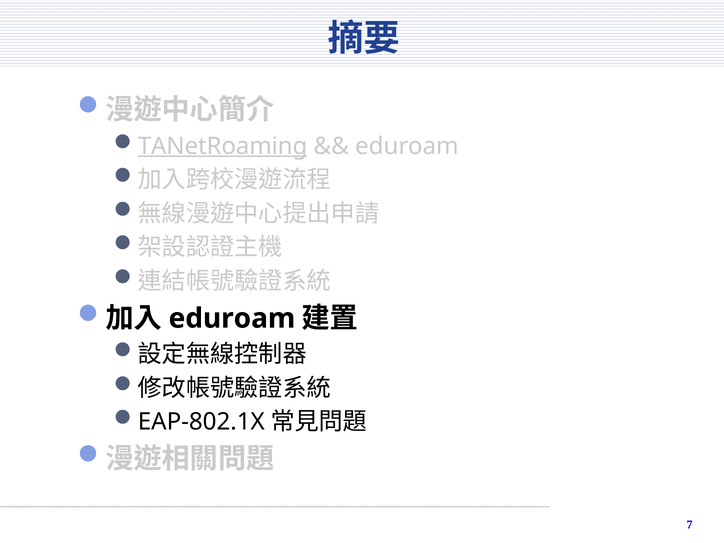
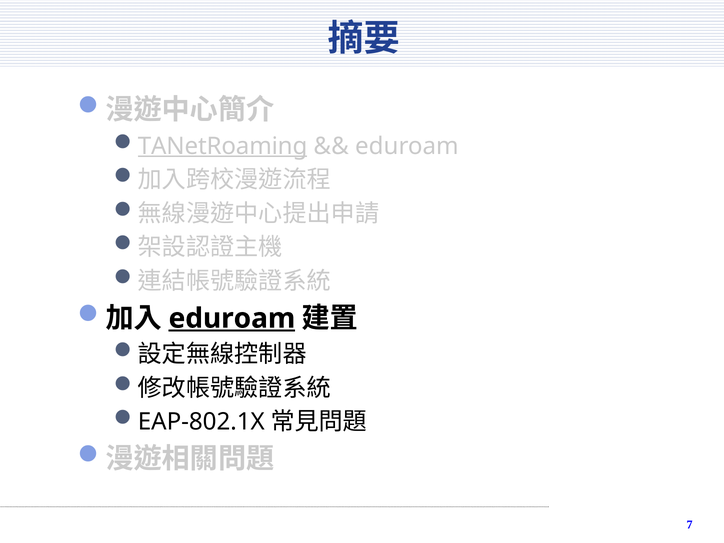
eduroam underline: none -> present (232, 318)
